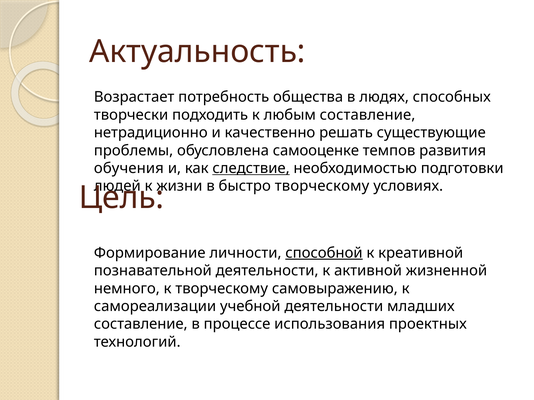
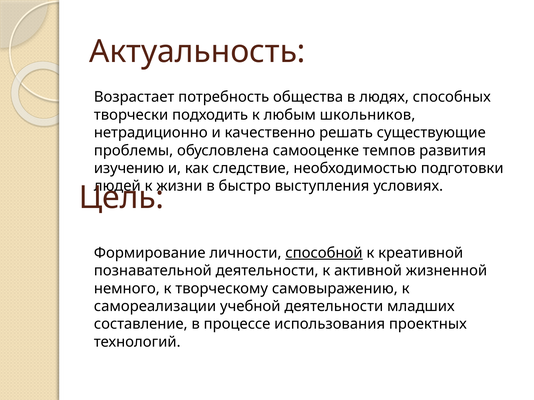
любым составление: составление -> школьников (368, 115)
обучения: обучения -> изучению (129, 168)
следствие underline: present -> none (251, 168)
быстро творческому: творческому -> выступления (322, 186)
